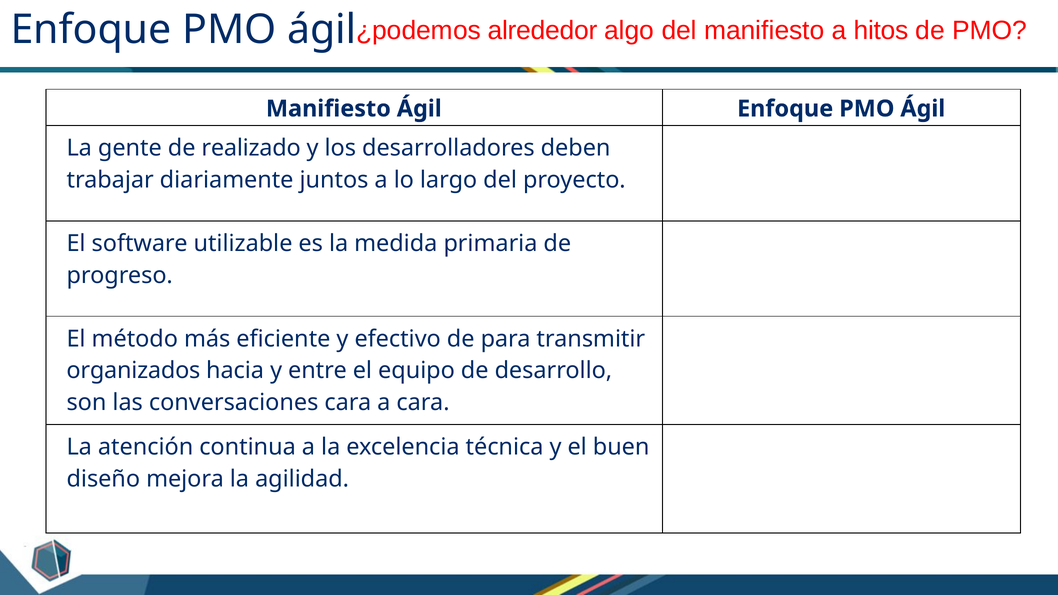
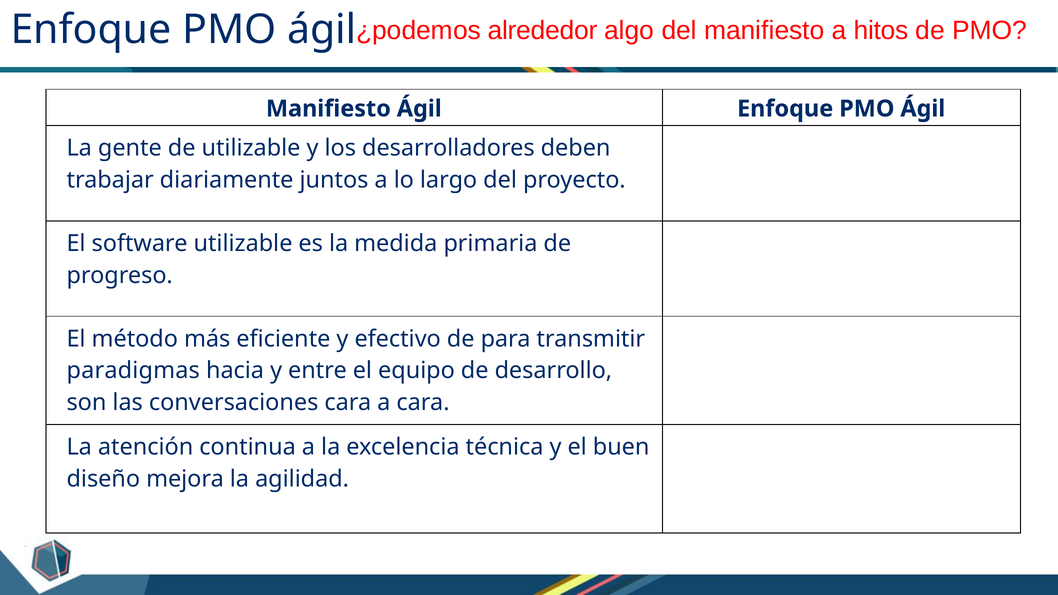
de realizado: realizado -> utilizable (251, 148)
organizados: organizados -> paradigmas (133, 371)
